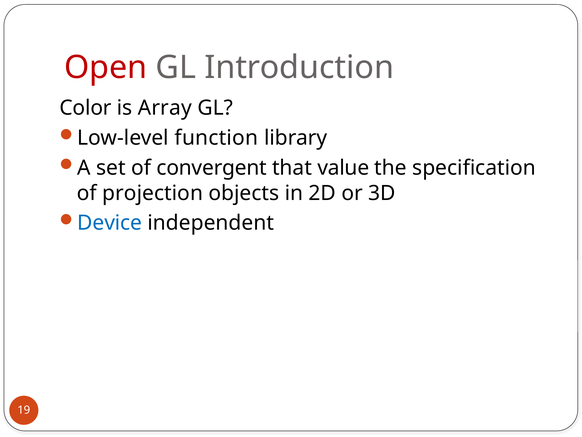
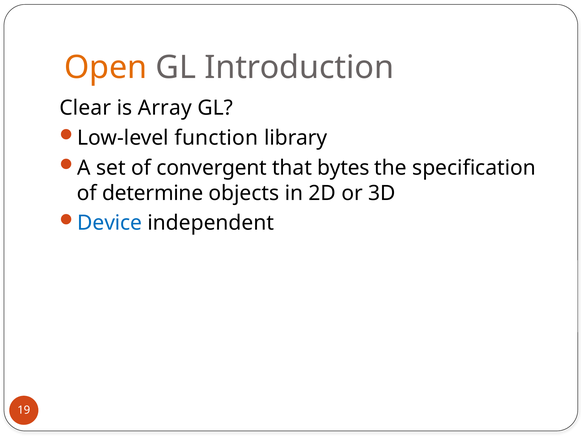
Open colour: red -> orange (106, 67)
Color: Color -> Clear (85, 108)
value: value -> bytes (343, 168)
projection: projection -> determine (153, 193)
